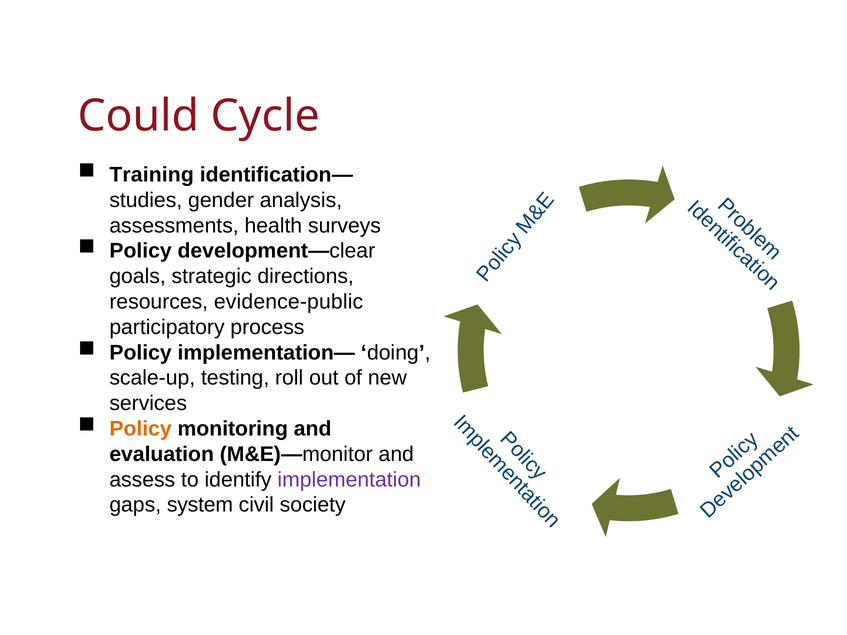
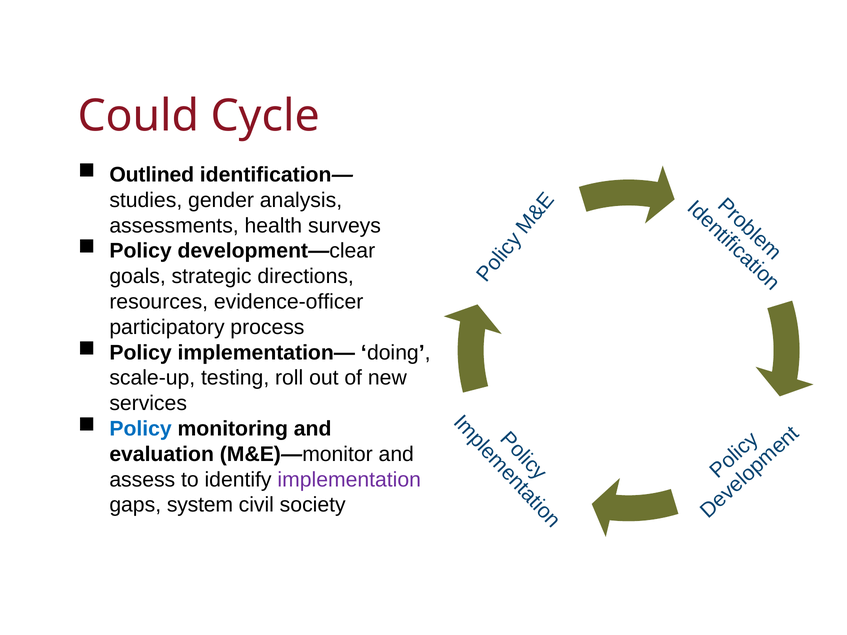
Training: Training -> Outlined (152, 175)
evidence-public: evidence-public -> evidence-officer (289, 302)
Policy colour: orange -> blue (141, 429)
